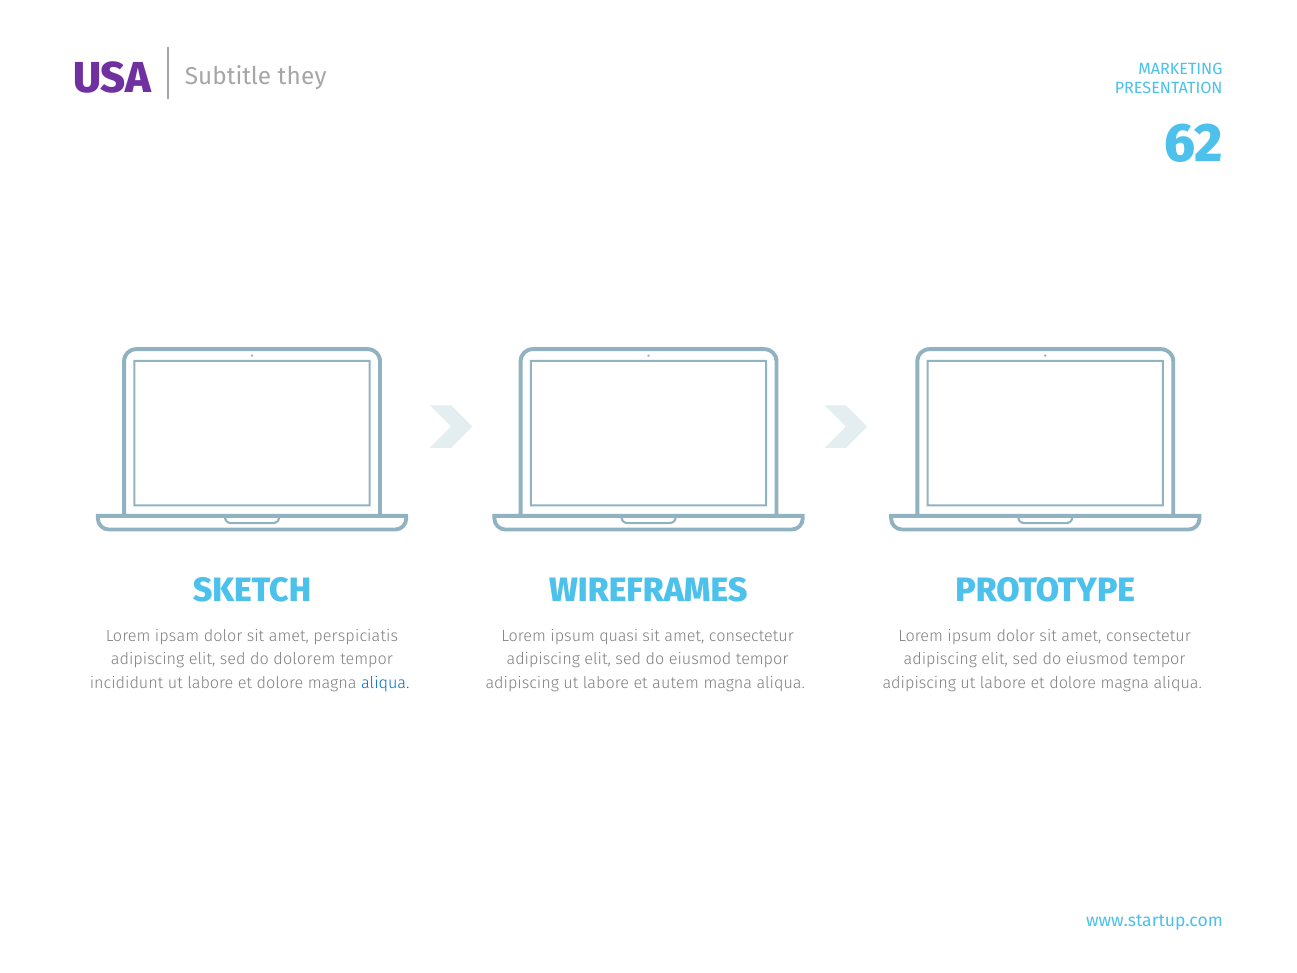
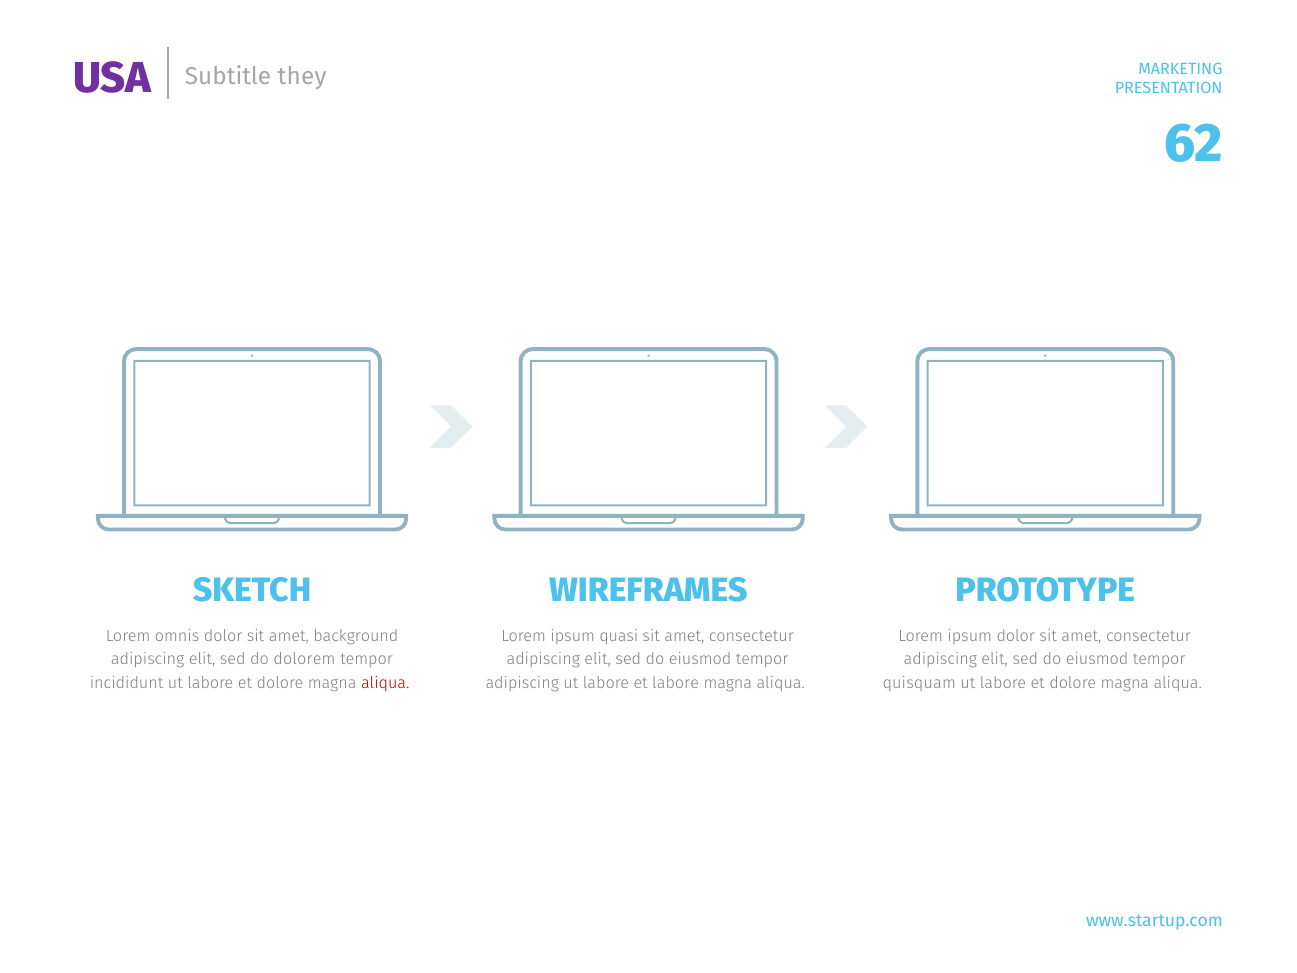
ipsam: ipsam -> omnis (177, 636)
perspiciatis: perspiciatis -> background (356, 636)
aliqua colour: blue -> red (385, 683)
et autem: autem -> labore (676, 683)
adipiscing: adipiscing -> quisquam (919, 683)
